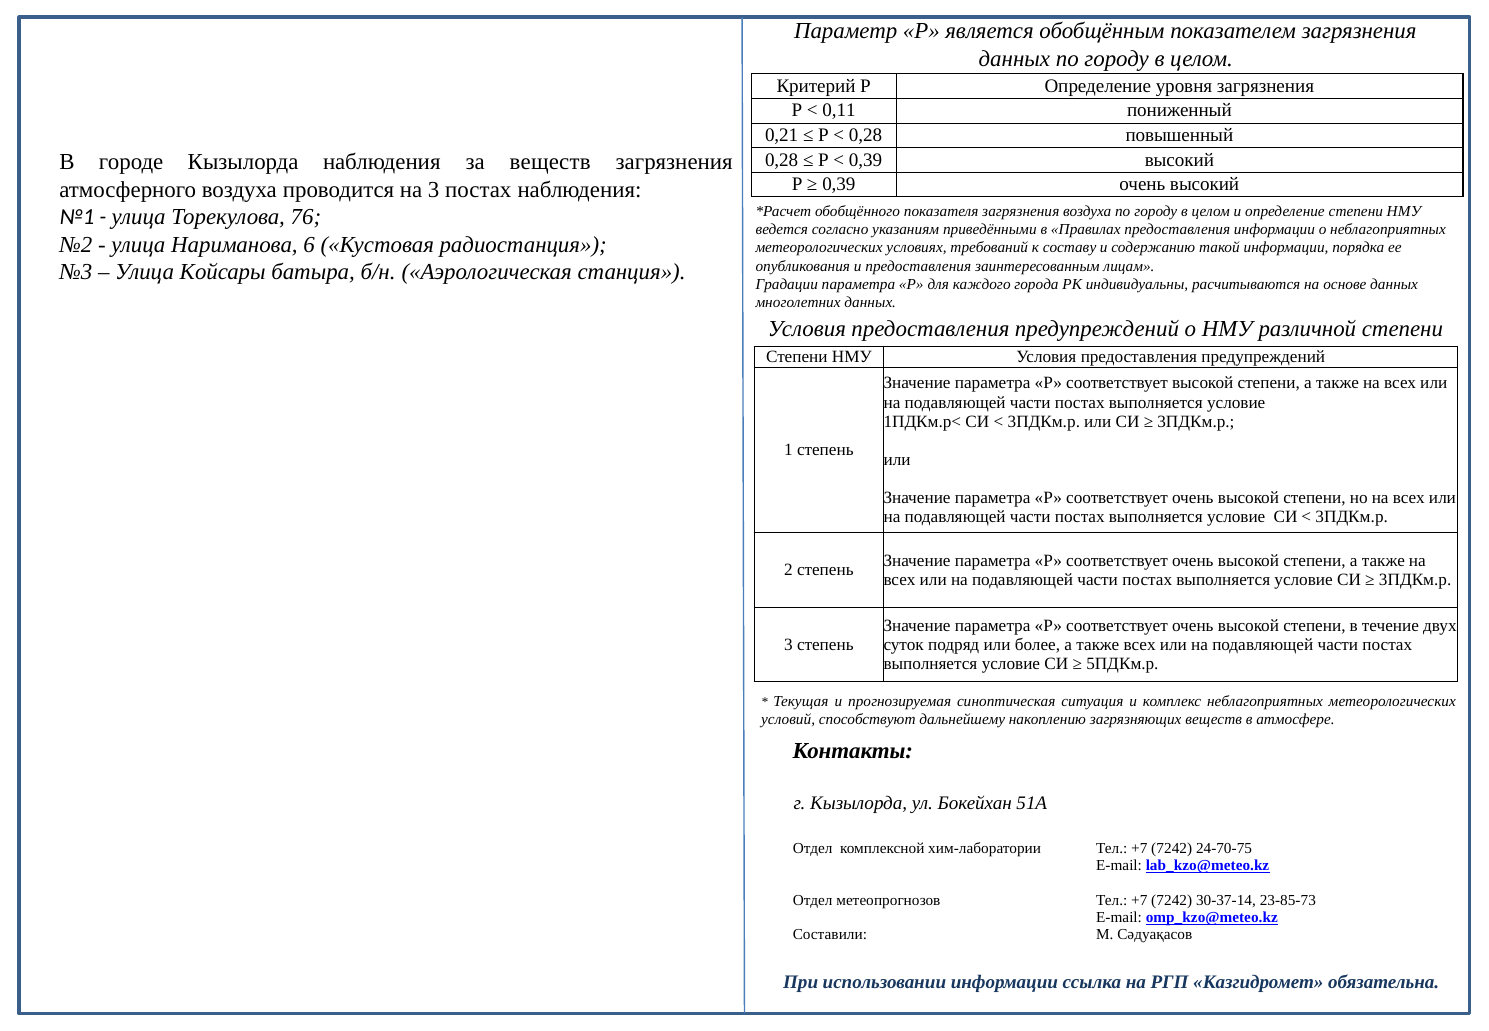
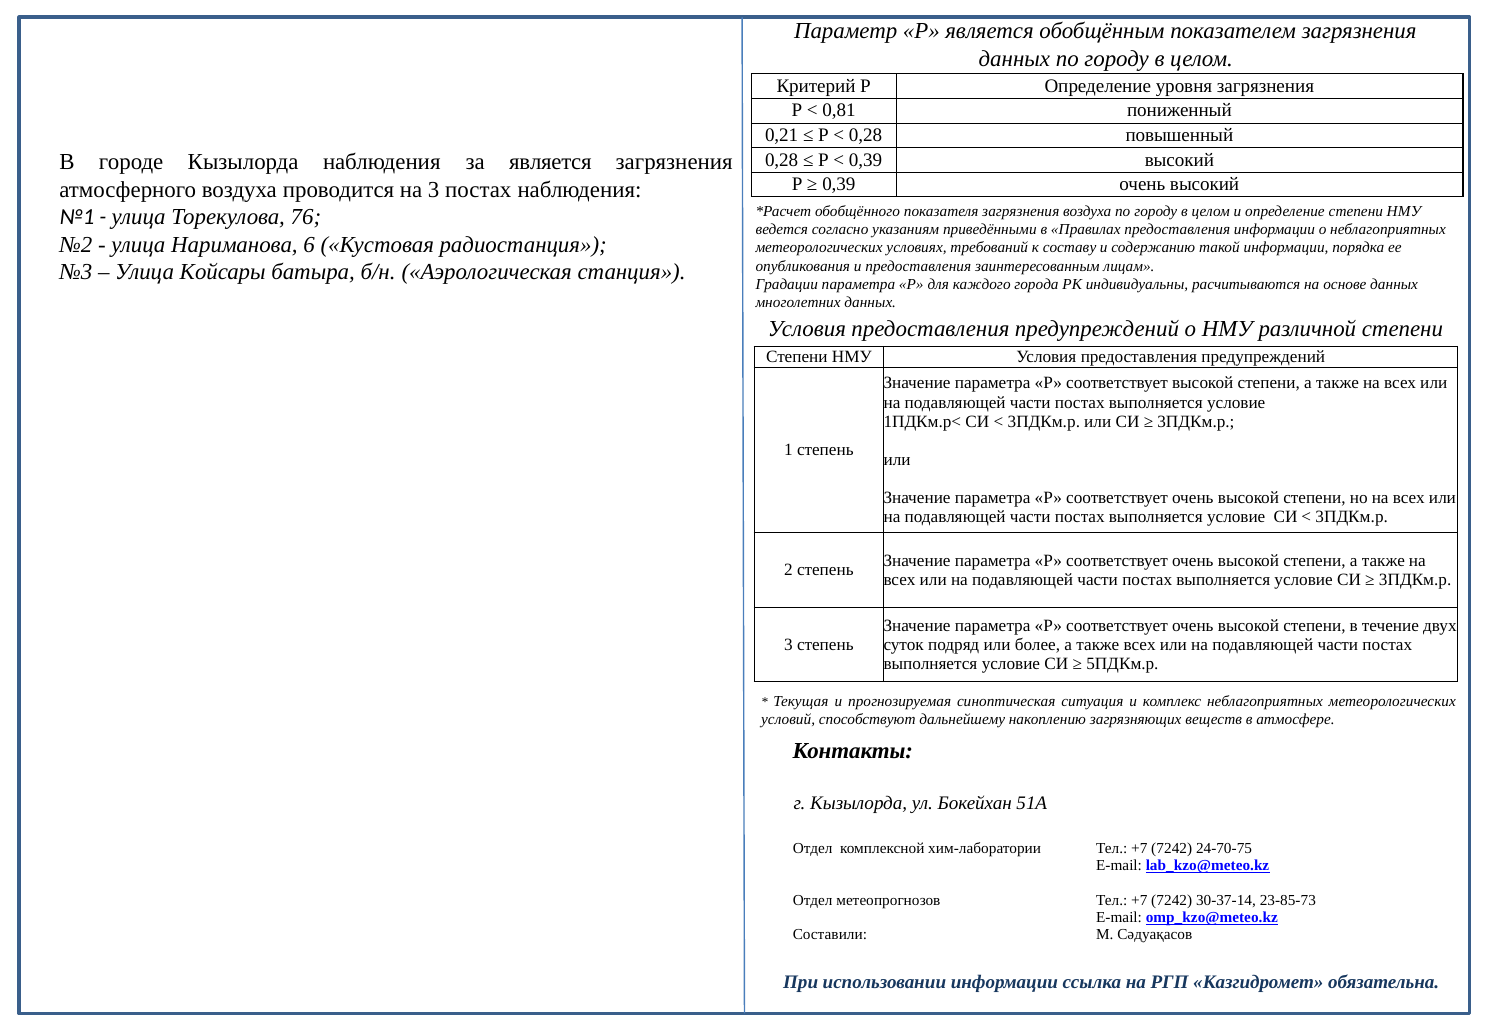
0,11: 0,11 -> 0,81 (839, 111)
за веществ: веществ -> является (550, 162)
